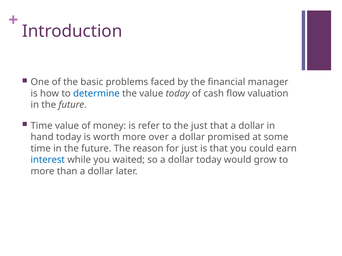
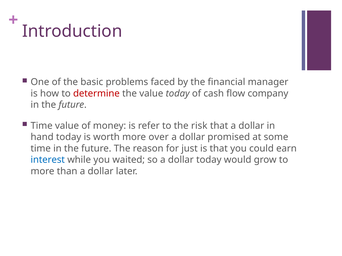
determine colour: blue -> red (96, 94)
valuation: valuation -> company (268, 94)
the just: just -> risk (199, 126)
